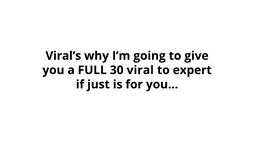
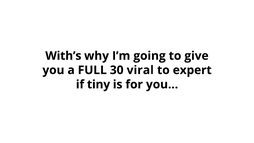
Viral’s: Viral’s -> With’s (63, 56)
just: just -> tiny (99, 84)
